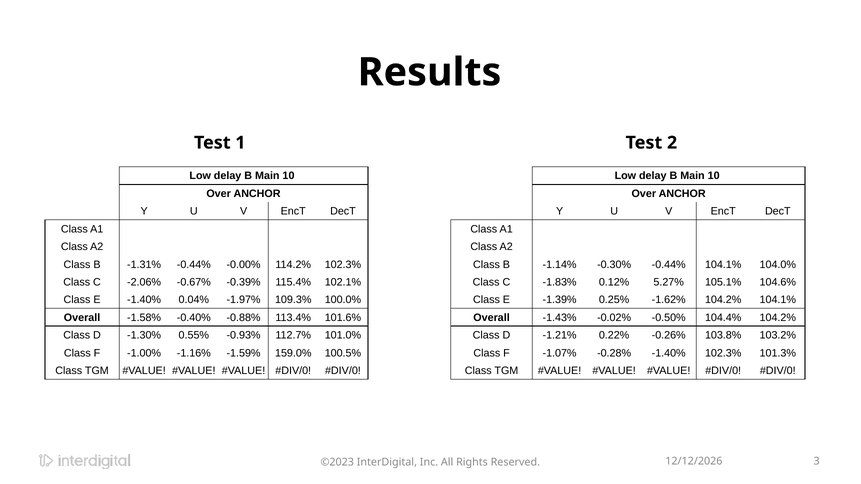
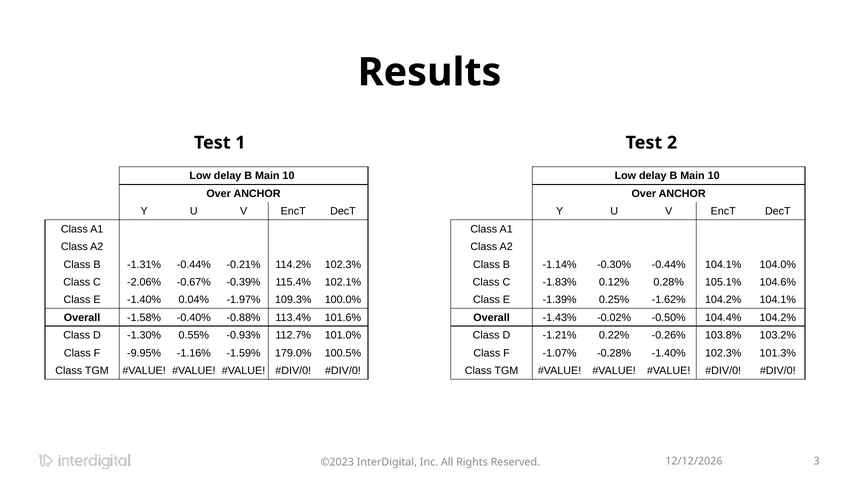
-0.00%: -0.00% -> -0.21% (244, 265)
5.27%: 5.27% -> 0.28% (669, 282)
-1.00%: -1.00% -> -9.95% (144, 353)
159.0%: 159.0% -> 179.0% (293, 353)
